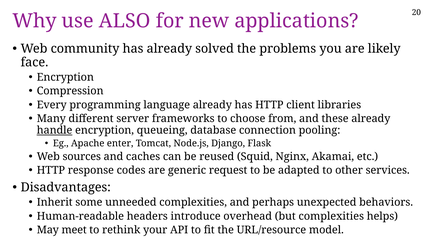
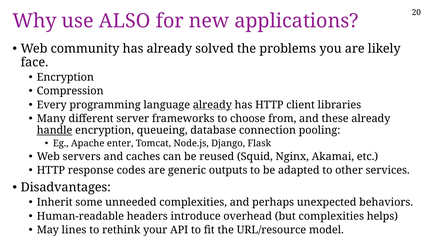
already underline: none -> present (212, 105)
sources: sources -> servers (82, 157)
request: request -> outputs (228, 171)
meet: meet -> lines (74, 230)
